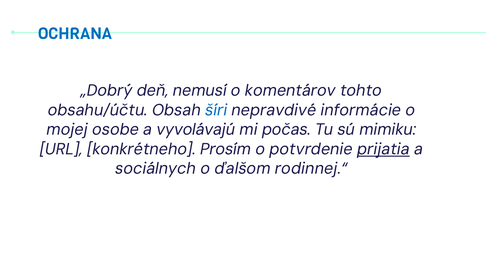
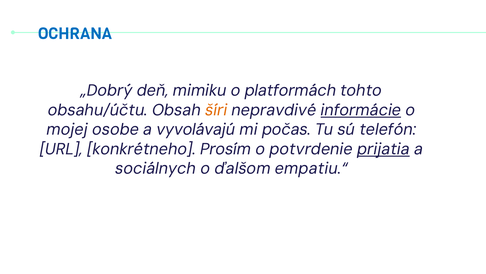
nemusí: nemusí -> mimiku (200, 90)
komentárov: komentárov -> platformách (290, 90)
šíri colour: blue -> orange (216, 110)
informácie underline: none -> present (361, 110)
mimiku: mimiku -> telefón (388, 129)
rodinnej.“: rodinnej.“ -> empatiu.“ (311, 168)
